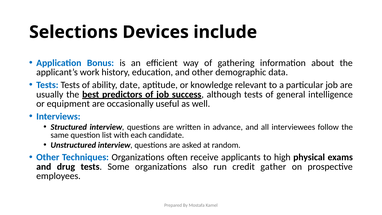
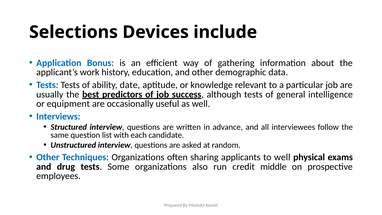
receive: receive -> sharing (204, 157)
to high: high -> well (282, 157)
gather: gather -> middle (273, 167)
